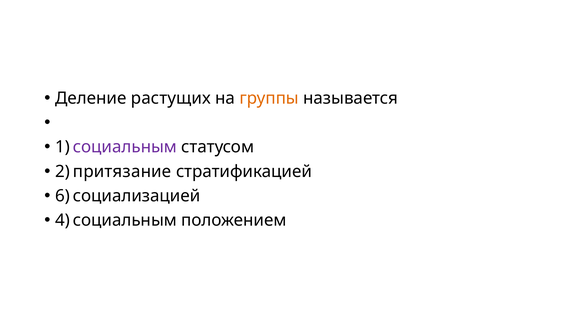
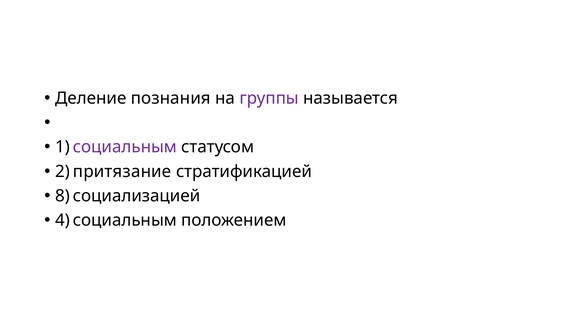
растущих: растущих -> познания (171, 98)
группы colour: orange -> purple (269, 98)
6: 6 -> 8 (63, 196)
